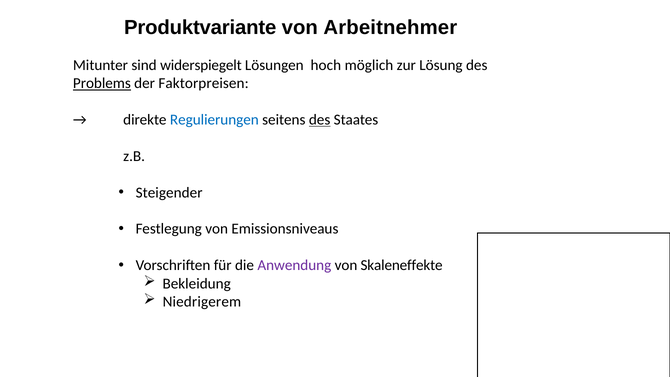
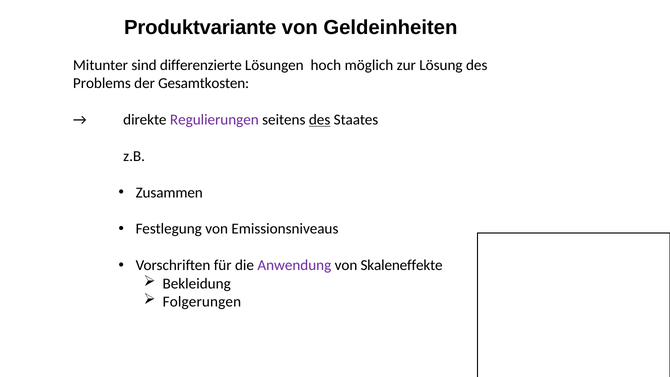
Arbeitnehmer: Arbeitnehmer -> Geldeinheiten (390, 28)
widerspiegelt: widerspiegelt -> differenzierte (201, 65)
Problems underline: present -> none (102, 83)
Faktorpreisen: Faktorpreisen -> Gesamtkosten (204, 83)
Regulierungen colour: blue -> purple (214, 120)
Steigender: Steigender -> Zusammen (169, 192)
Niedrigerem: Niedrigerem -> Folgerungen (202, 302)
